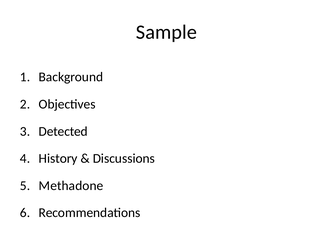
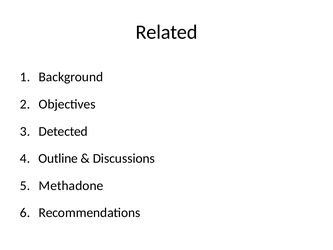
Sample: Sample -> Related (167, 32)
History: History -> Outline (58, 158)
